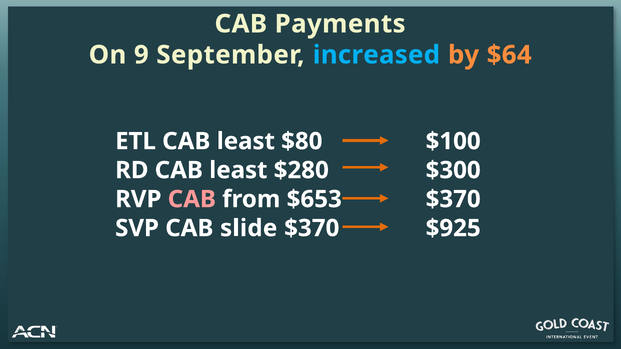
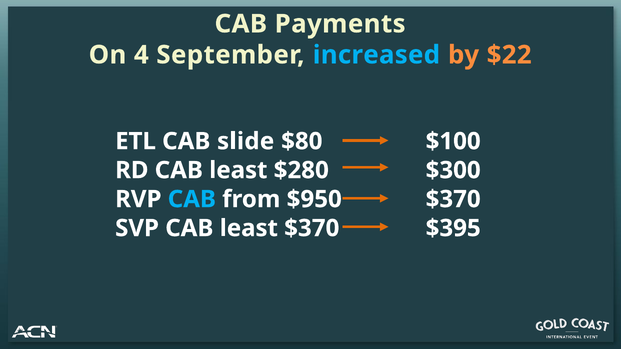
9: 9 -> 4 (141, 55)
$64: $64 -> $22 (509, 55)
ETL CAB least: least -> slide (246, 141)
CAB colour: pink -> light blue (192, 199)
$653: $653 -> $950 (314, 199)
SVP CAB slide: slide -> least (249, 228)
$925: $925 -> $395 (453, 228)
